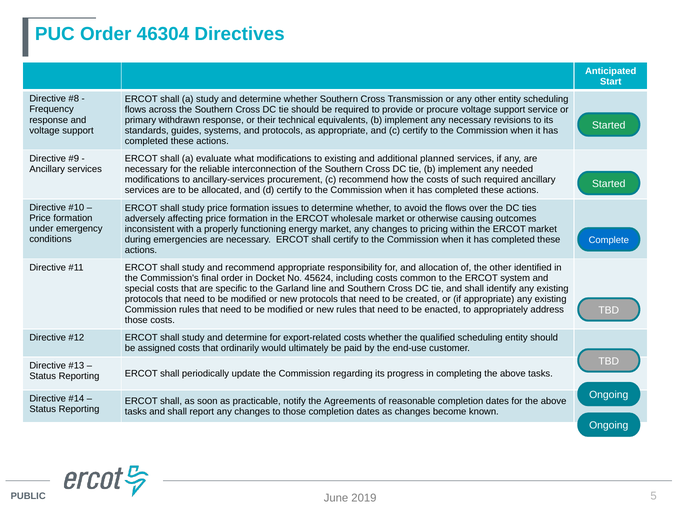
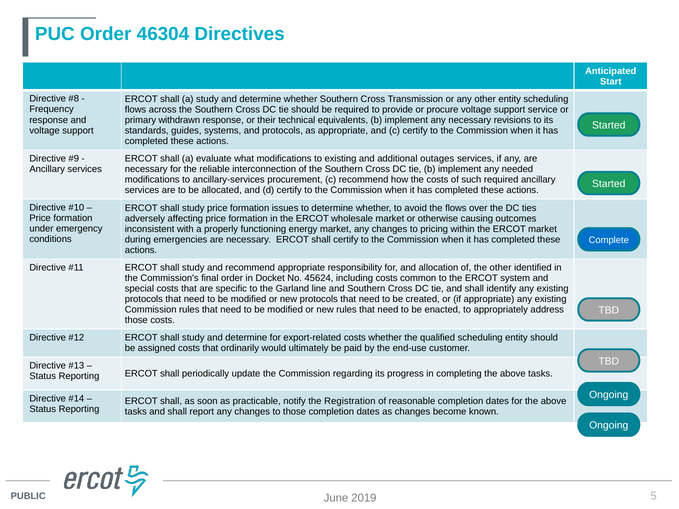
planned: planned -> outages (437, 159)
Agreements: Agreements -> Registration (350, 401)
